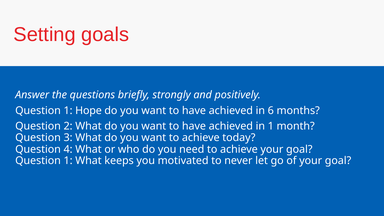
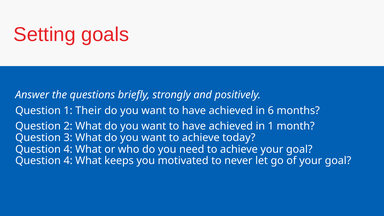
Hope: Hope -> Their (88, 110)
1: 1 -> 4 (68, 161)
